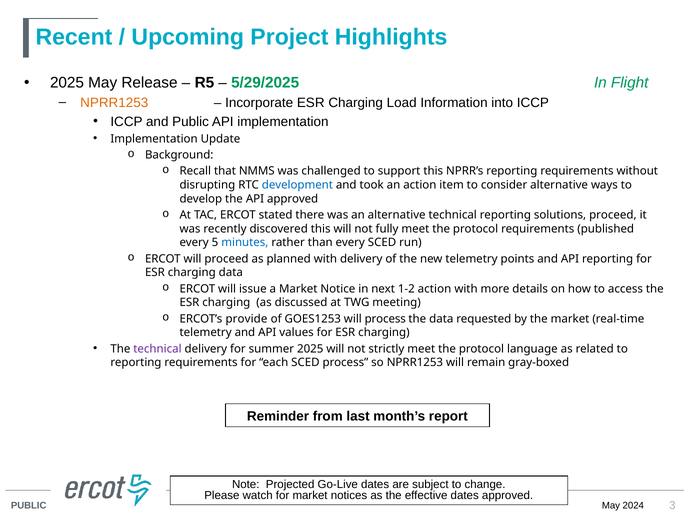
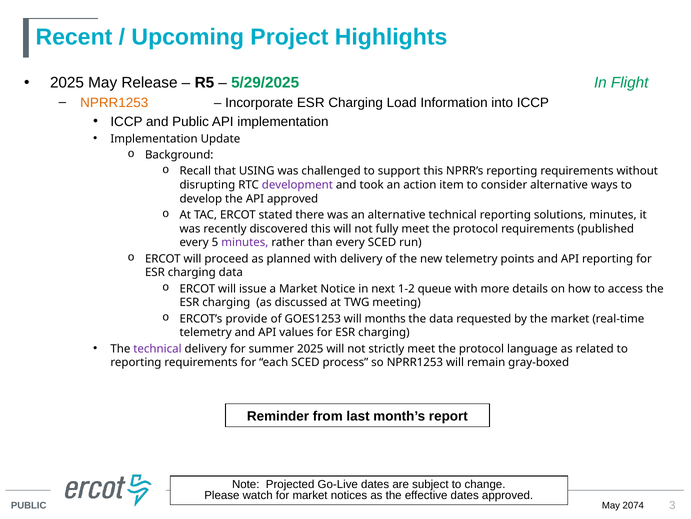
NMMS: NMMS -> USING (257, 171)
development colour: blue -> purple (297, 185)
solutions proceed: proceed -> minutes (613, 215)
minutes colour: blue -> purple (245, 242)
1-2 action: action -> queue (435, 288)
will process: process -> months (385, 318)
2024: 2024 -> 2074 (633, 505)
